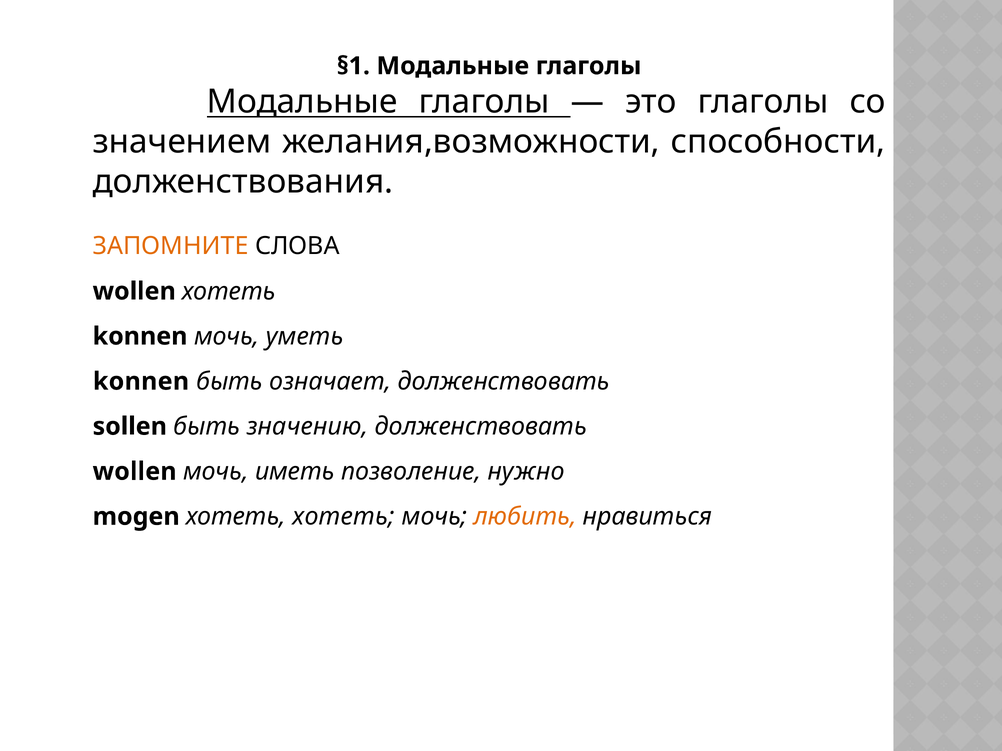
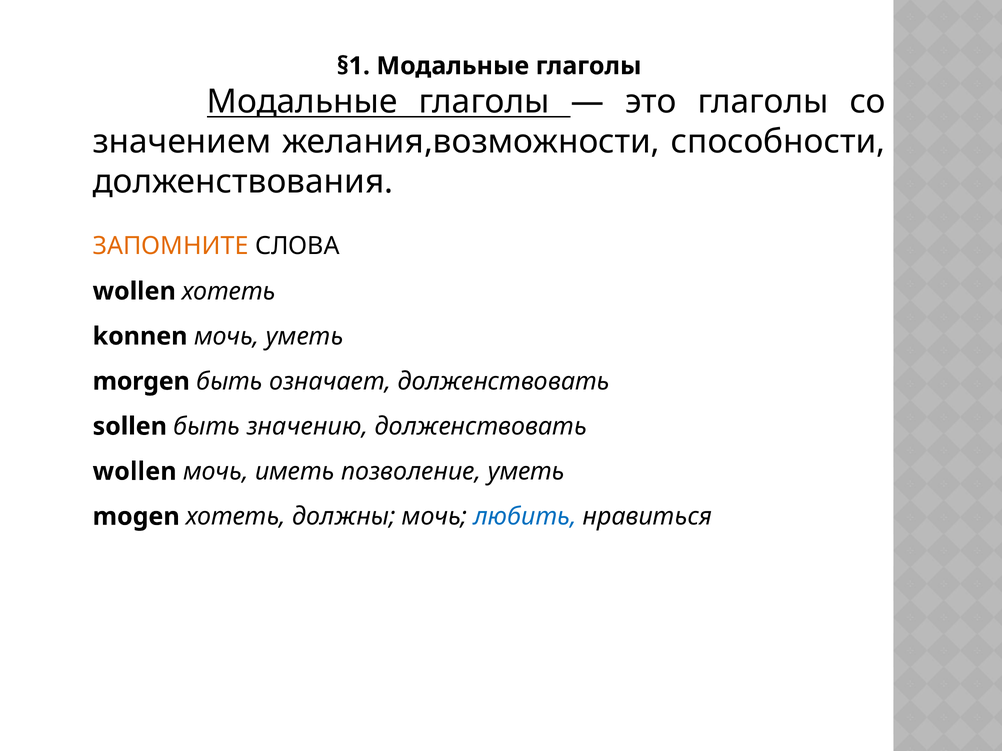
konnen: konnen -> morgen (141, 382)
позволение нужно: нужно -> уметь (526, 472)
хотеть хотеть: хотеть -> должны (344, 517)
любить colour: orange -> blue (525, 517)
